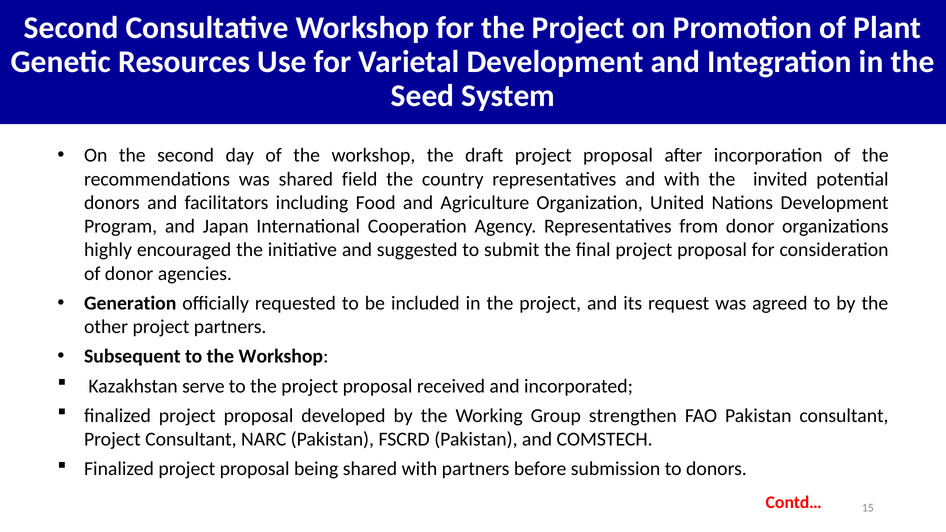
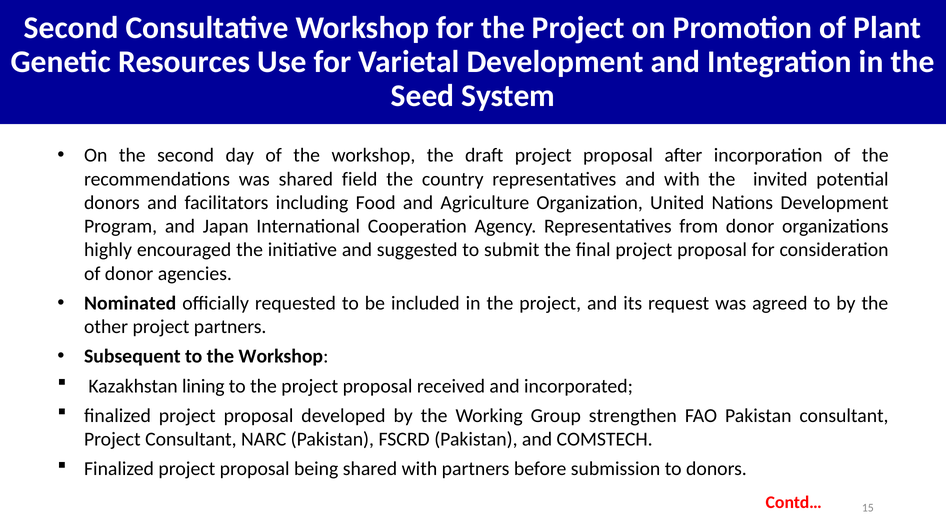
Generation: Generation -> Nominated (130, 303)
serve: serve -> lining (203, 386)
